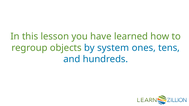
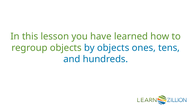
by system: system -> objects (113, 48)
